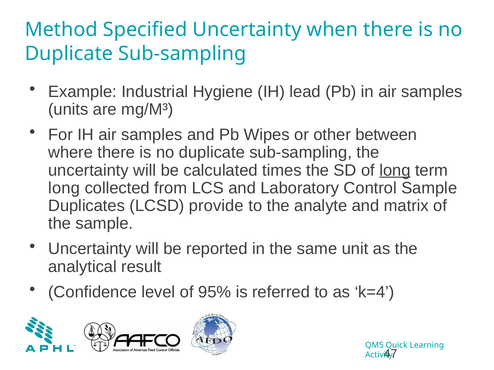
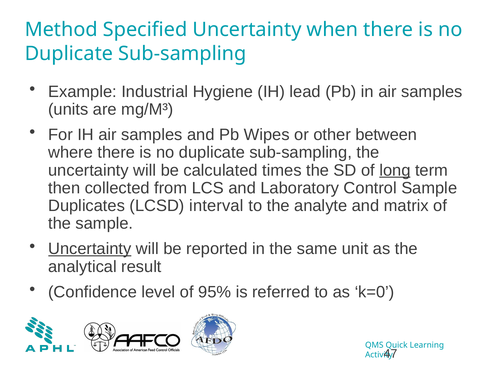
long: long -> then (64, 188)
provide: provide -> interval (216, 206)
Uncertainty underline: none -> present (90, 249)
k=4: k=4 -> k=0 (375, 292)
